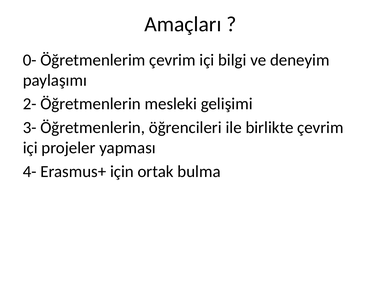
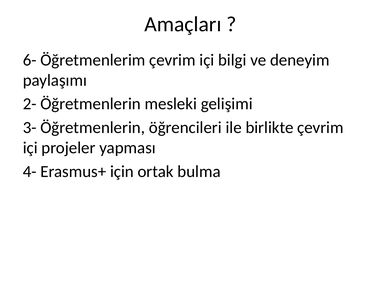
0-: 0- -> 6- (30, 60)
